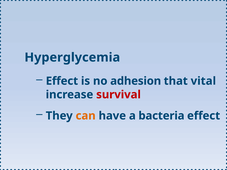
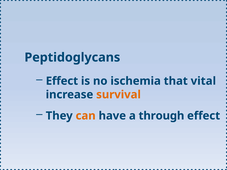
Hyperglycemia: Hyperglycemia -> Peptidoglycans (72, 57)
adhesion: adhesion -> ischemia (136, 81)
survival colour: red -> orange (118, 95)
bacteria: bacteria -> through (161, 116)
